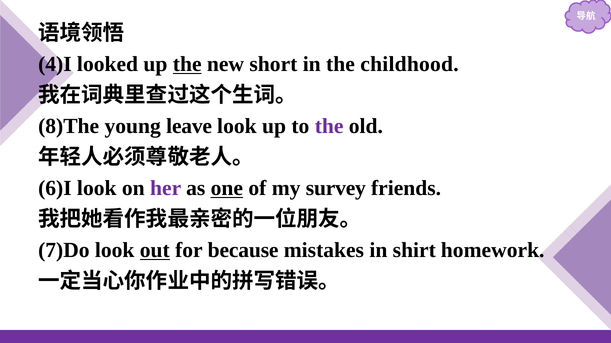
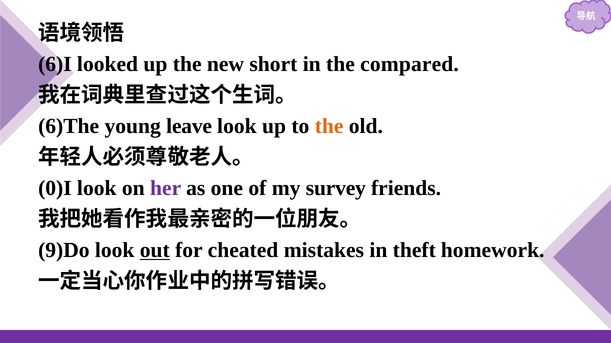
4)I: 4)I -> 6)I (55, 64)
the underline: present -> none (187, 64)
childhood: childhood -> compared (410, 64)
8)The: 8)The -> 6)The (69, 127)
the colour: purple -> orange (329, 127)
6)I: 6)I -> 0)I (55, 189)
one underline: present -> none (227, 189)
7)Do: 7)Do -> 9)Do (64, 251)
because: because -> cheated (243, 251)
shirt: shirt -> theft (414, 251)
